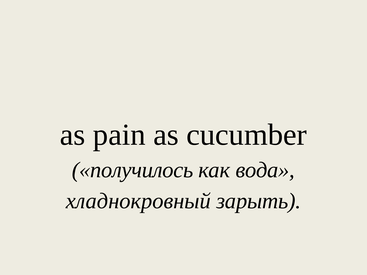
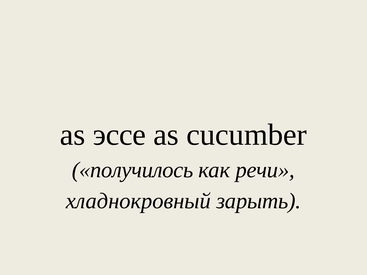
pain: pain -> эссе (119, 135)
вода: вода -> речи (265, 170)
